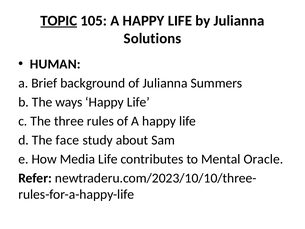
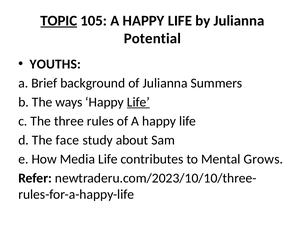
Solutions: Solutions -> Potential (152, 38)
HUMAN: HUMAN -> YOUTHS (55, 64)
Life underline: none -> present (138, 102)
Oracle: Oracle -> Grows (263, 159)
